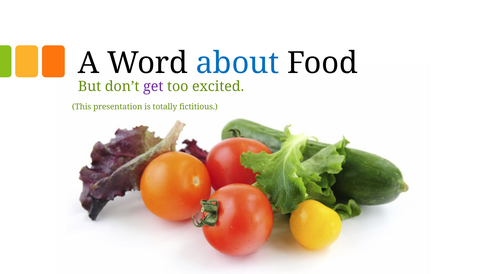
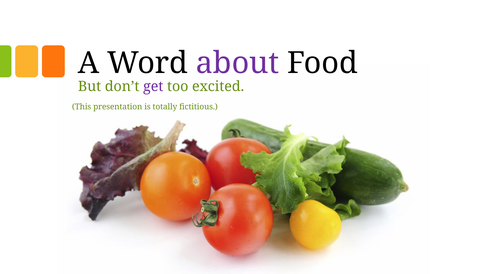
about colour: blue -> purple (238, 63)
